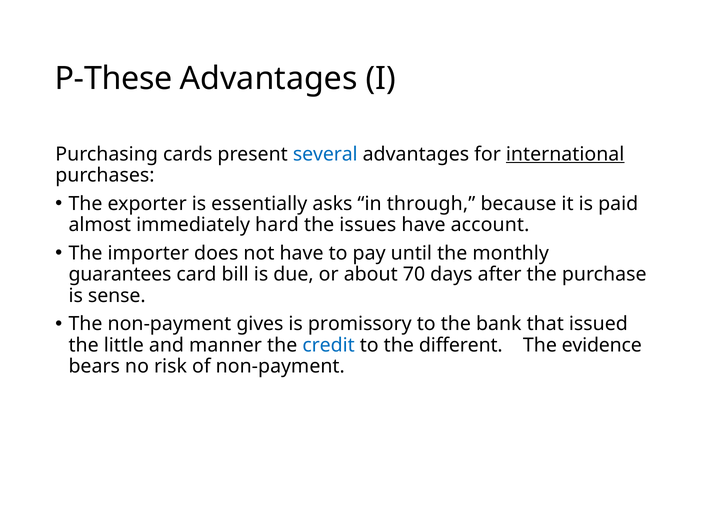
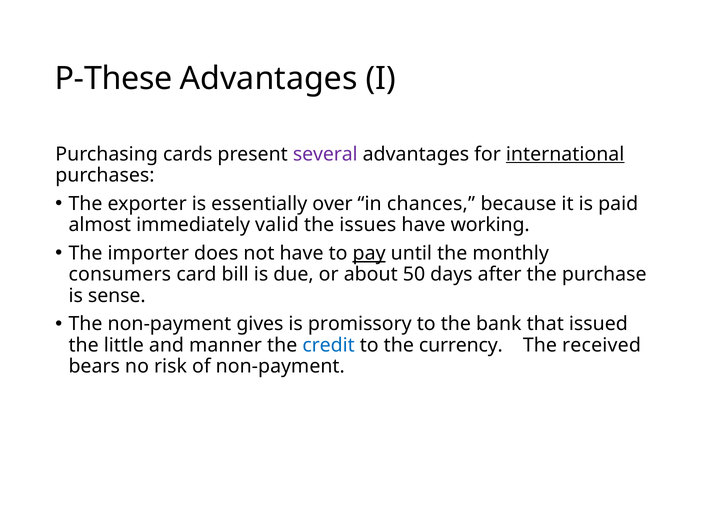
several colour: blue -> purple (325, 154)
asks: asks -> over (333, 204)
through: through -> chances (431, 204)
hard: hard -> valid (277, 225)
account: account -> working (490, 225)
pay underline: none -> present (369, 253)
guarantees: guarantees -> consumers (120, 275)
70: 70 -> 50 (414, 275)
different: different -> currency (461, 345)
evidence: evidence -> received (602, 345)
